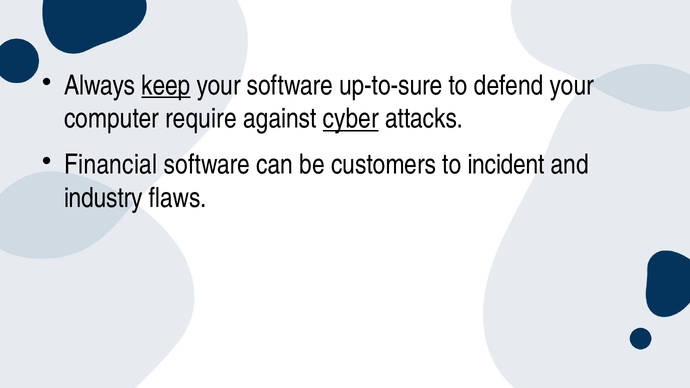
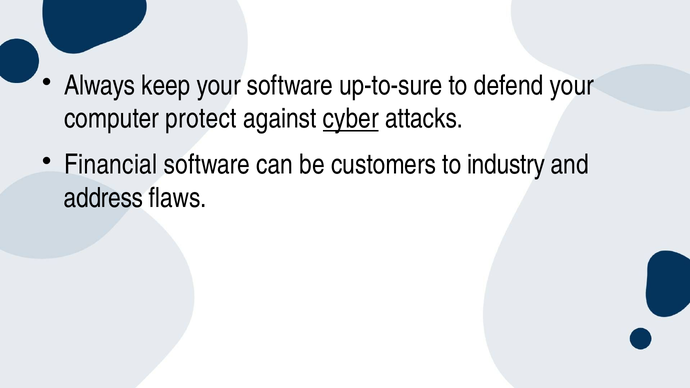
keep underline: present -> none (166, 85)
require: require -> protect (201, 119)
incident: incident -> industry (506, 165)
industry: industry -> address (103, 198)
